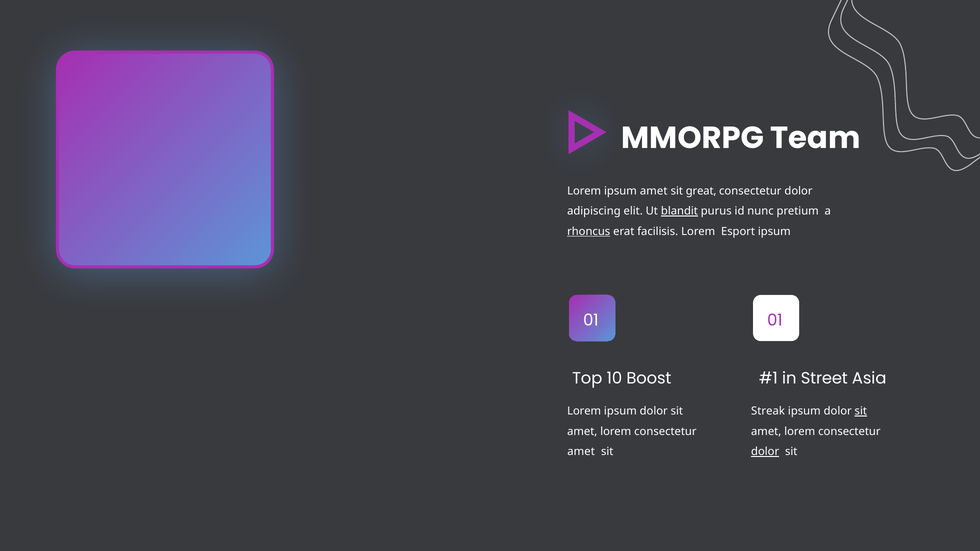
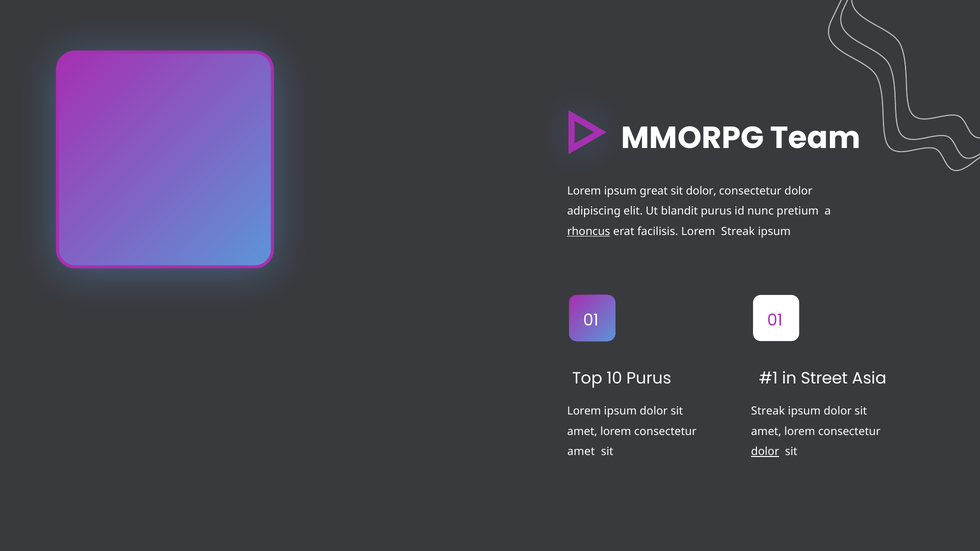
amet: amet -> great (654, 191)
sit great: great -> dolor (701, 191)
blandit underline: present -> none (679, 211)
Lorem Esport: Esport -> Streak (738, 231)
10 Boost: Boost -> Purus (649, 378)
sit underline: present -> none (861, 411)
